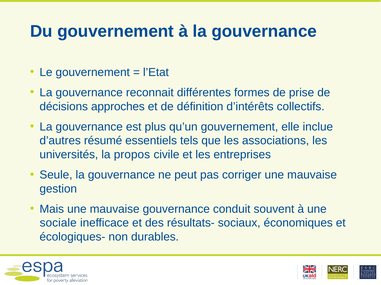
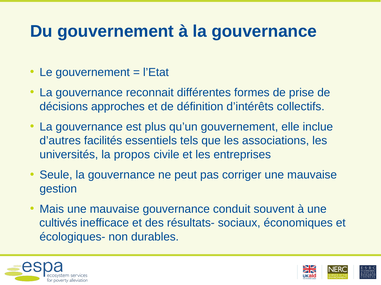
résumé: résumé -> facilités (103, 141)
sociale: sociale -> cultivés (58, 223)
